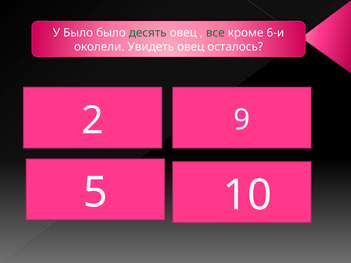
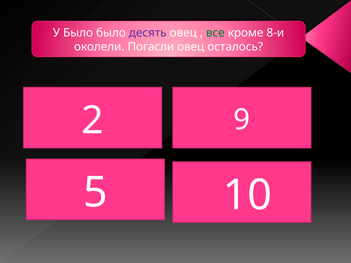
десять colour: green -> purple (148, 33)
6-и: 6-и -> 8-и (275, 33)
Увидеть: Увидеть -> Погасли (151, 47)
